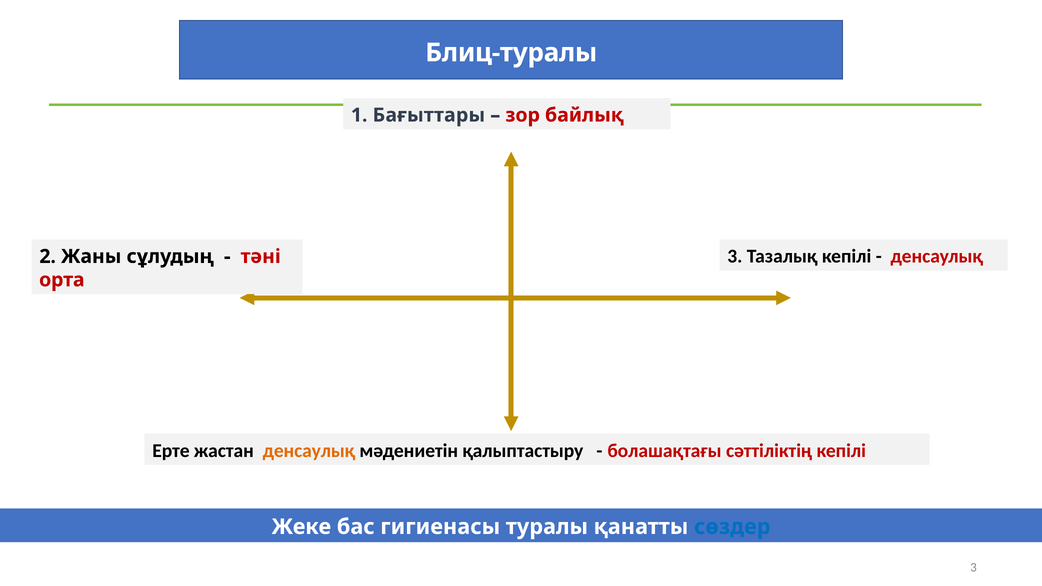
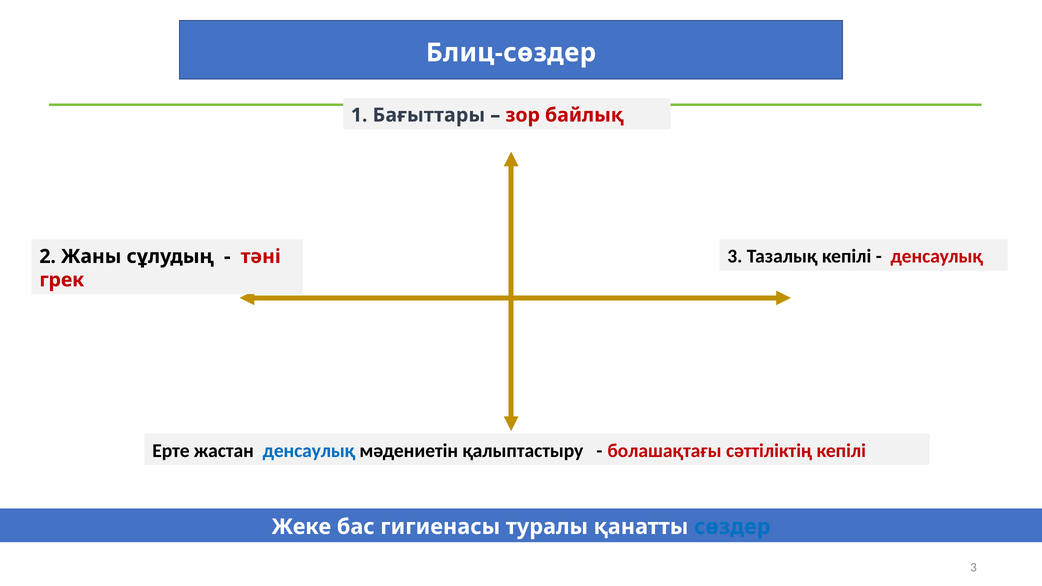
Блиц-туралы: Блиц-туралы -> Блиц-сөздер (511, 53)
орта: орта -> грек (62, 280)
денсаулық colour: orange -> blue (309, 451)
